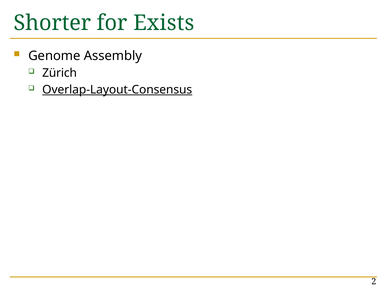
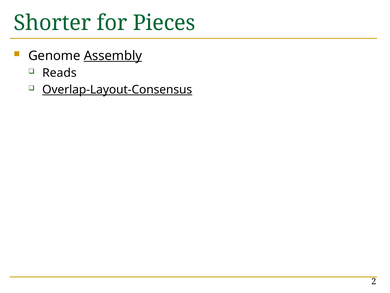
Exists: Exists -> Pieces (164, 23)
Assembly underline: none -> present (113, 56)
Zürich: Zürich -> Reads (59, 73)
